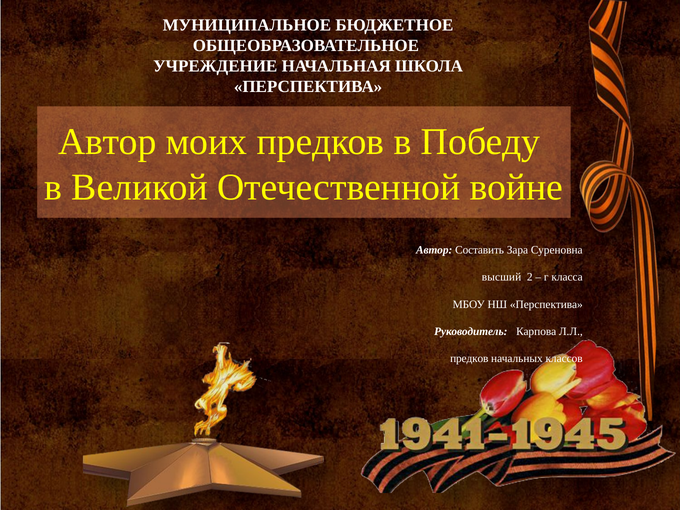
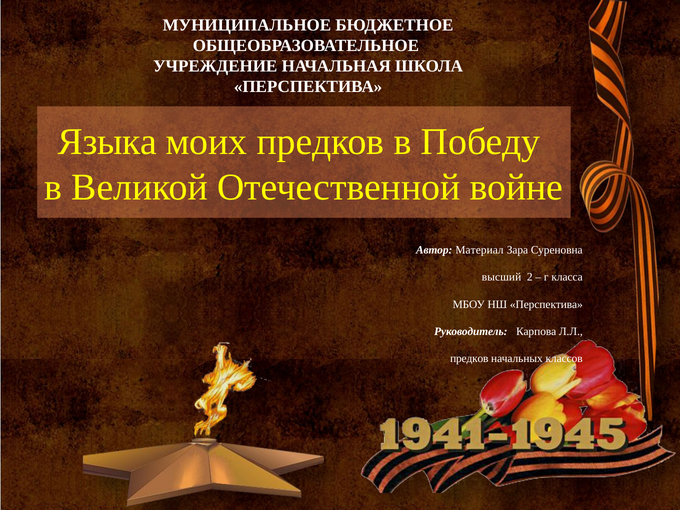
Автор: Автор -> Языка (107, 142)
Составить: Составить -> Материал (480, 250)
